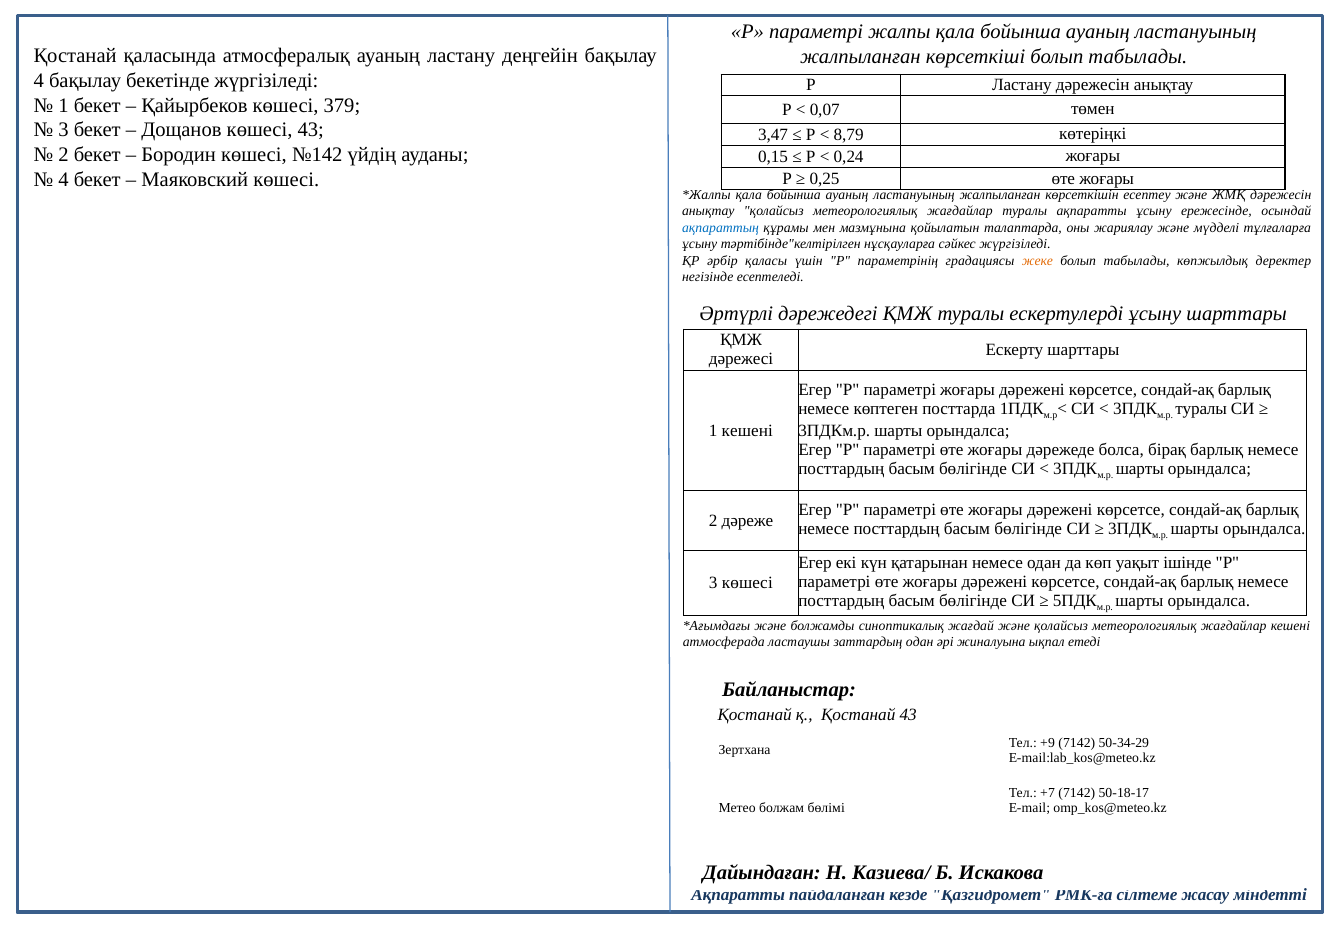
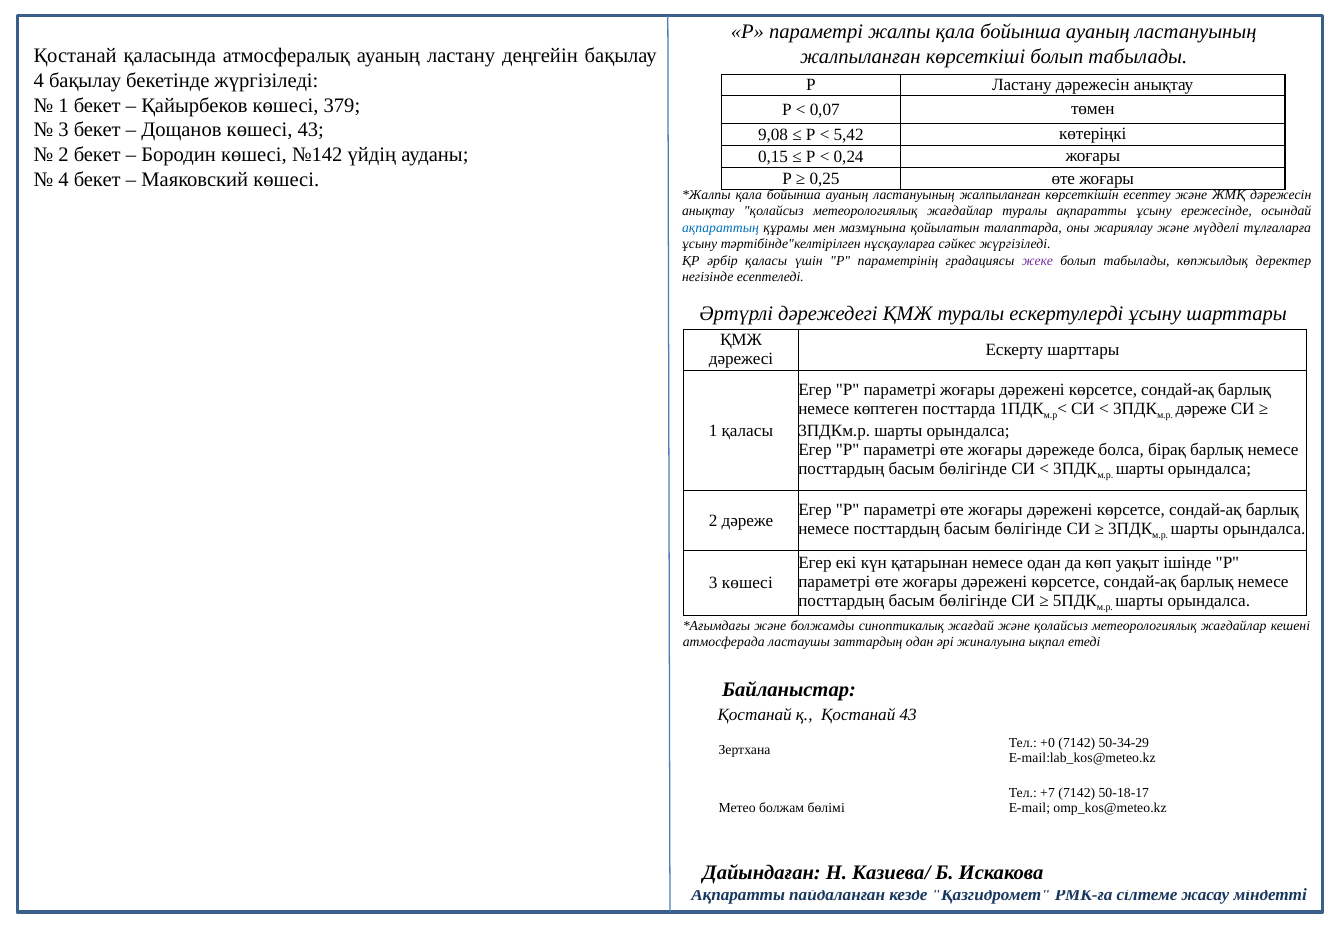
3,47: 3,47 -> 9,08 (773, 135)
8,79: 8,79 -> 5,42 (849, 135)
жеке colour: orange -> purple (1038, 261)
туралы: туралы -> дәреже (1201, 409)
1 кешені: кешені -> қаласы (747, 430)
+9: +9 -> +0 (1048, 742)
